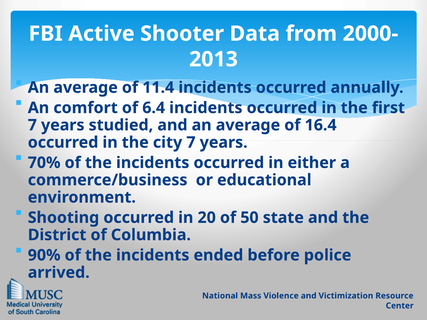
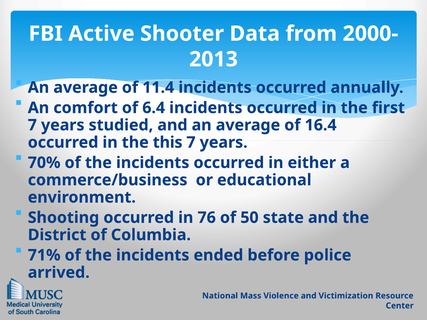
city: city -> this (168, 143)
20: 20 -> 76 (207, 218)
90%: 90% -> 71% (44, 255)
